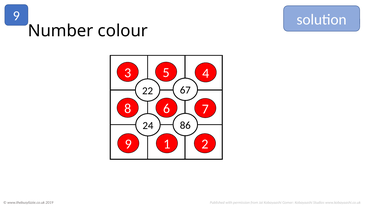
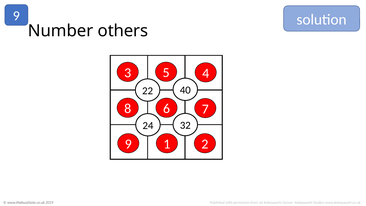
colour: colour -> others (123, 31)
67: 67 -> 40 (185, 90)
86: 86 -> 32 (185, 125)
